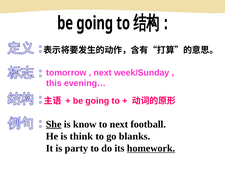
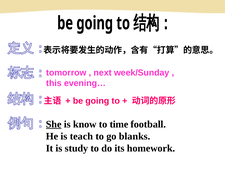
to next: next -> time (119, 124)
think: think -> teach (81, 136)
party: party -> study (76, 148)
homework underline: present -> none (151, 148)
